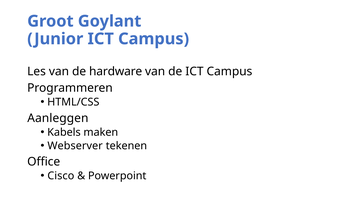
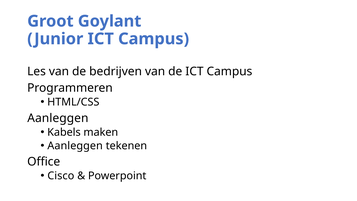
hardware: hardware -> bedrijven (116, 71)
Webserver: Webserver -> Aanleggen (75, 146)
